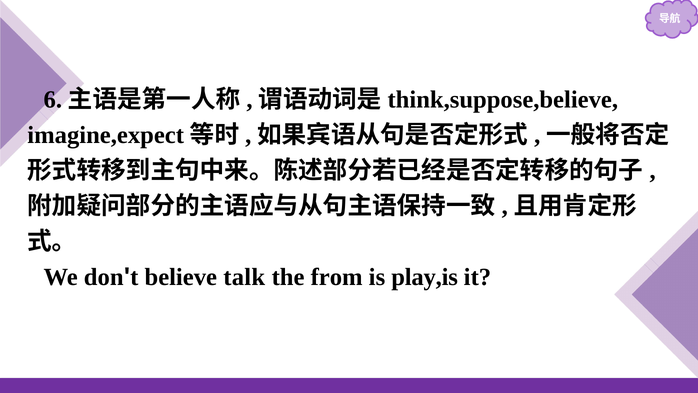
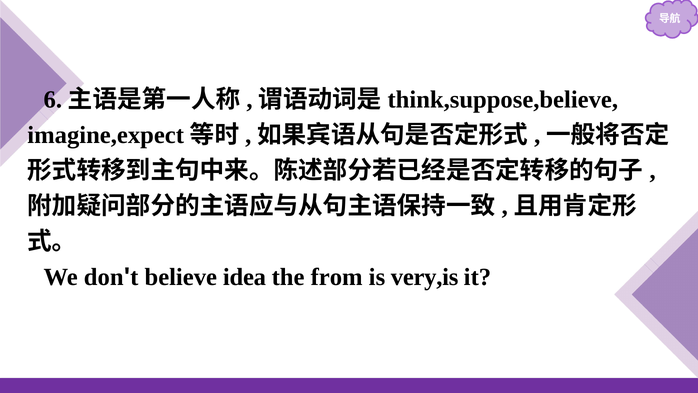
talk: talk -> idea (244, 277)
play,is: play,is -> very,is (425, 277)
